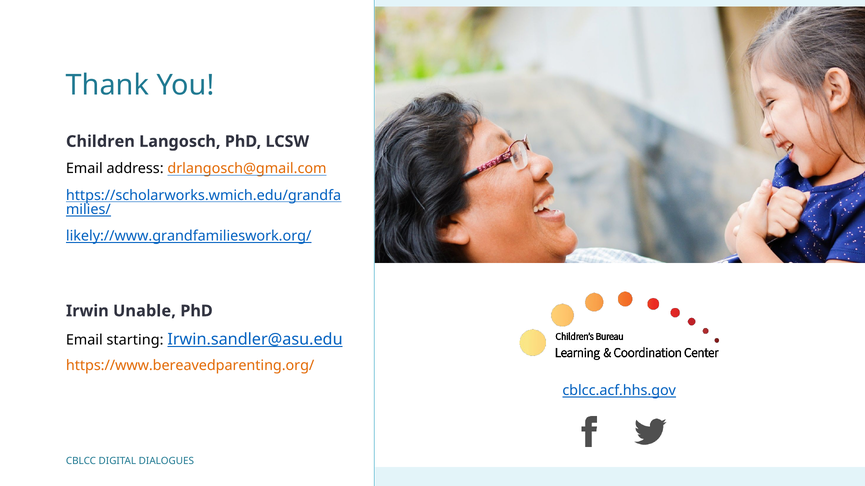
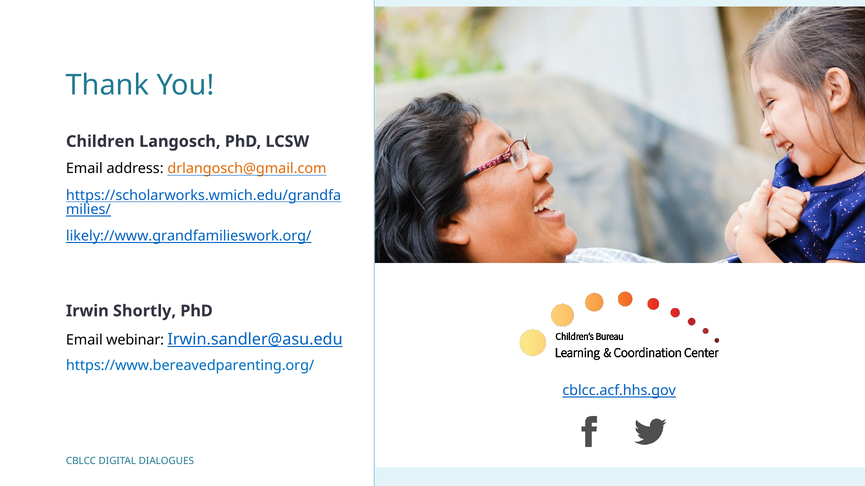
Unable: Unable -> Shortly (144, 311)
starting: starting -> webinar (135, 340)
https://www.bereavedparenting.org/ colour: orange -> blue (190, 366)
